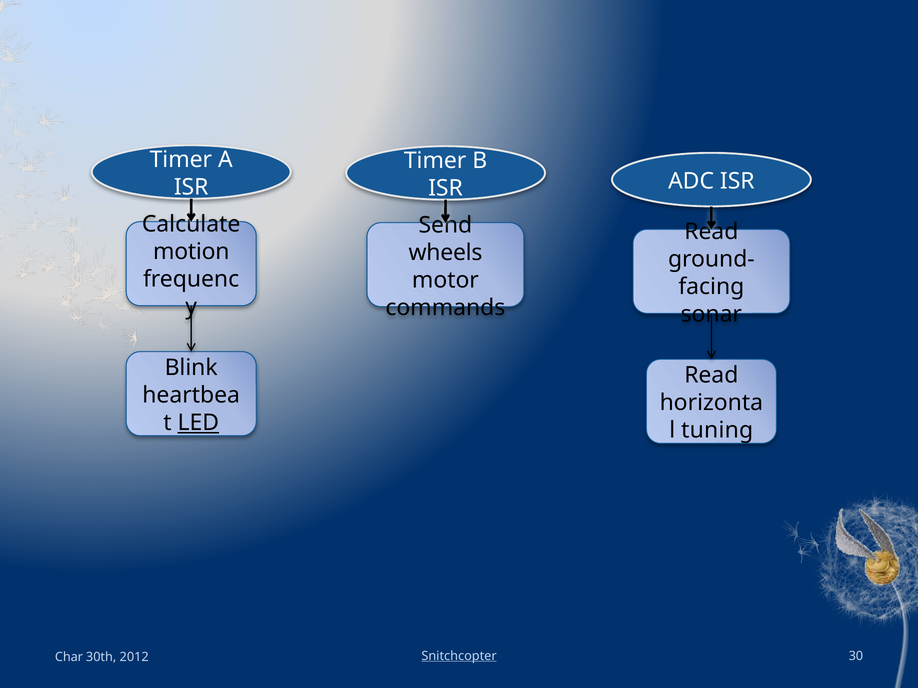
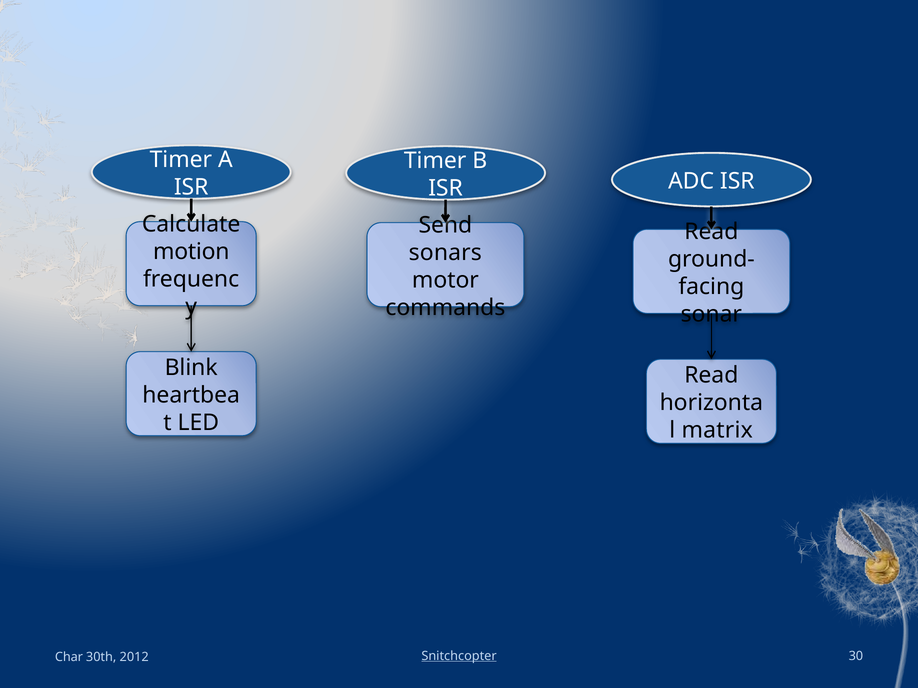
wheels: wheels -> sonars (445, 253)
LED underline: present -> none (198, 423)
tuning: tuning -> matrix (717, 431)
